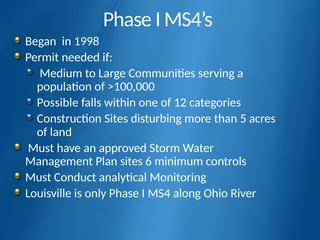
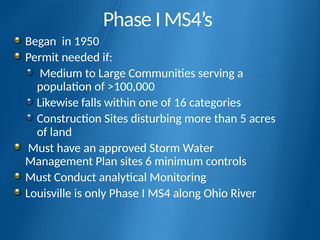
1998: 1998 -> 1950 (87, 41)
Possible: Possible -> Likewise (58, 103)
12: 12 -> 16 (180, 103)
